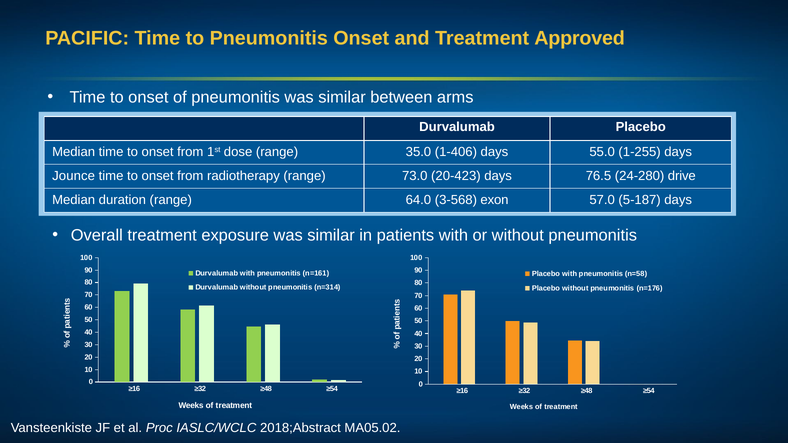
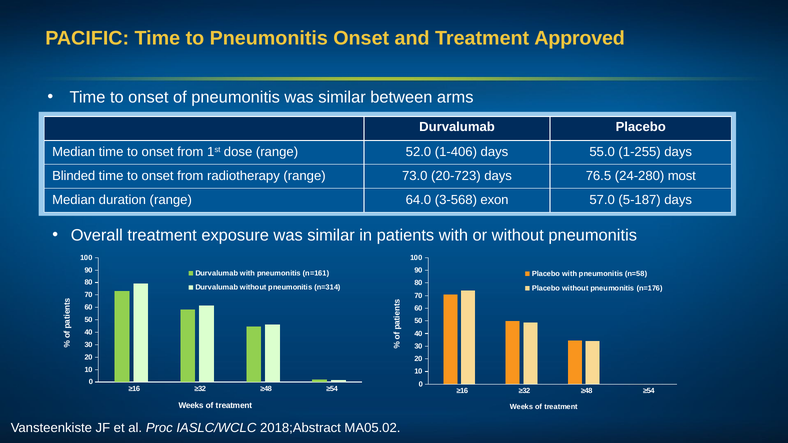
35.0: 35.0 -> 52.0 (418, 152)
Jounce: Jounce -> Blinded (74, 176)
20-423: 20-423 -> 20-723 (456, 176)
drive: drive -> most (682, 176)
